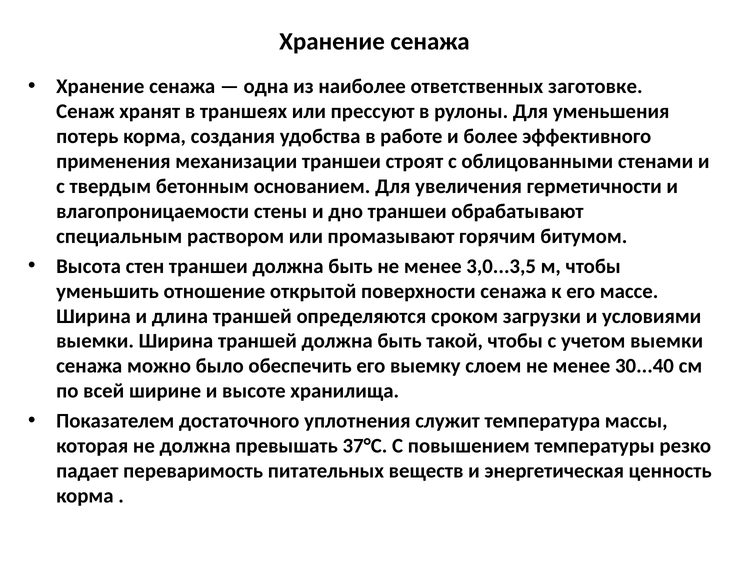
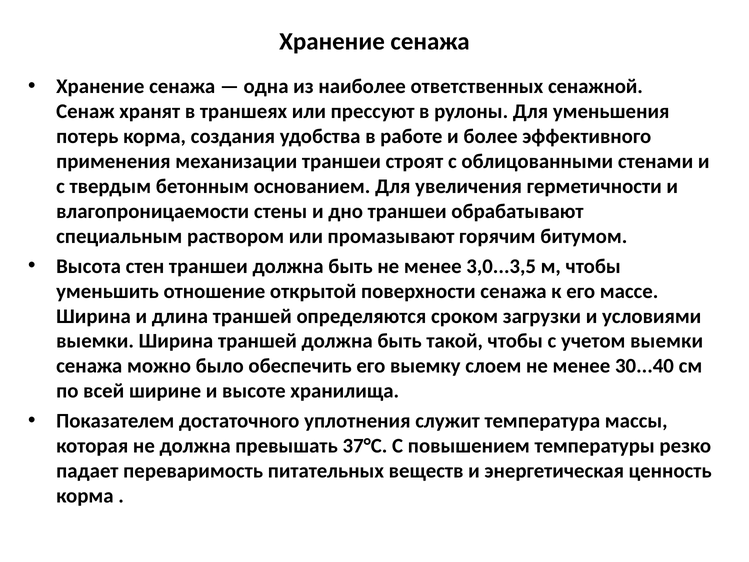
заготовке: заготовке -> сенажной (595, 86)
